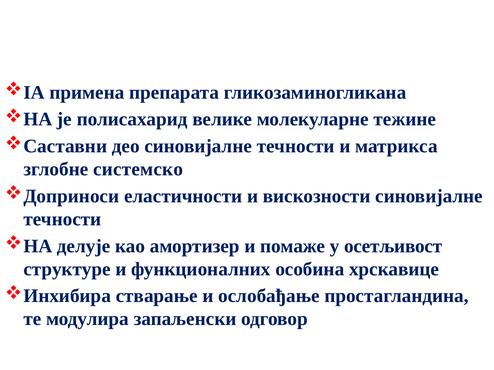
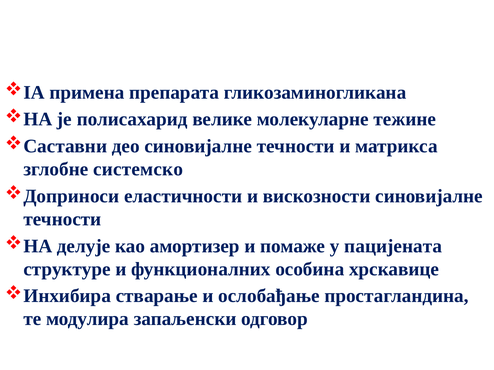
осетљивост: осетљивост -> пацијената (393, 246)
